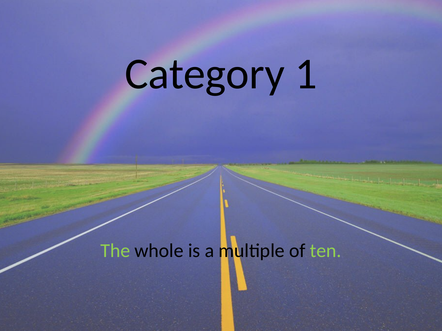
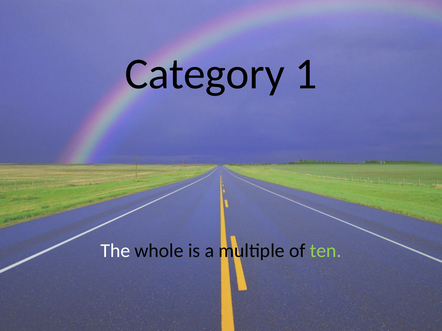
The colour: light green -> white (115, 251)
